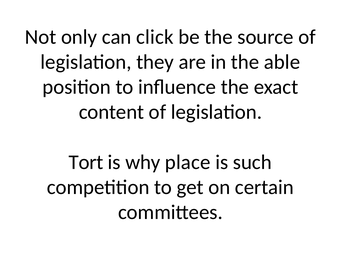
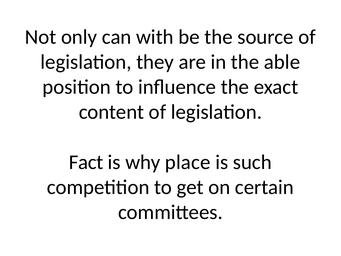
click: click -> with (155, 37)
Tort: Tort -> Fact (86, 162)
